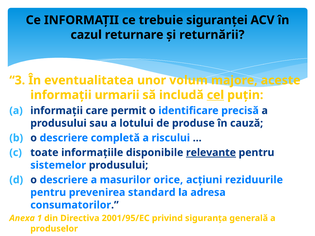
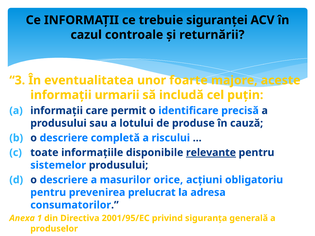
returnare: returnare -> controale (134, 35)
volum: volum -> foarte (189, 80)
cel underline: present -> none (215, 95)
reziduurile: reziduurile -> obligatoriu (254, 180)
standard: standard -> prelucrat (152, 193)
